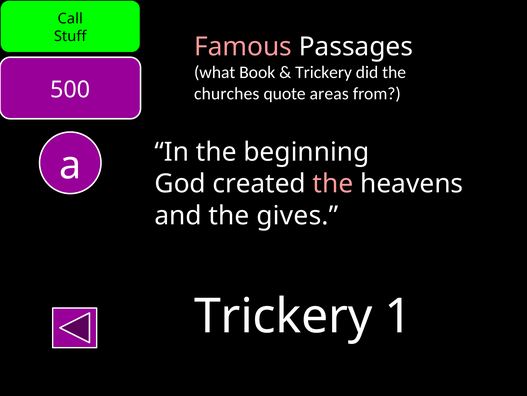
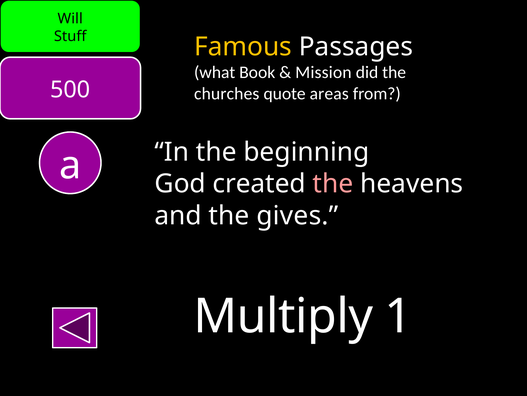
Call: Call -> Will (70, 19)
Famous colour: pink -> yellow (243, 47)
Trickery: Trickery -> Mission (323, 72)
Trickery: Trickery -> Multiply (283, 316)
